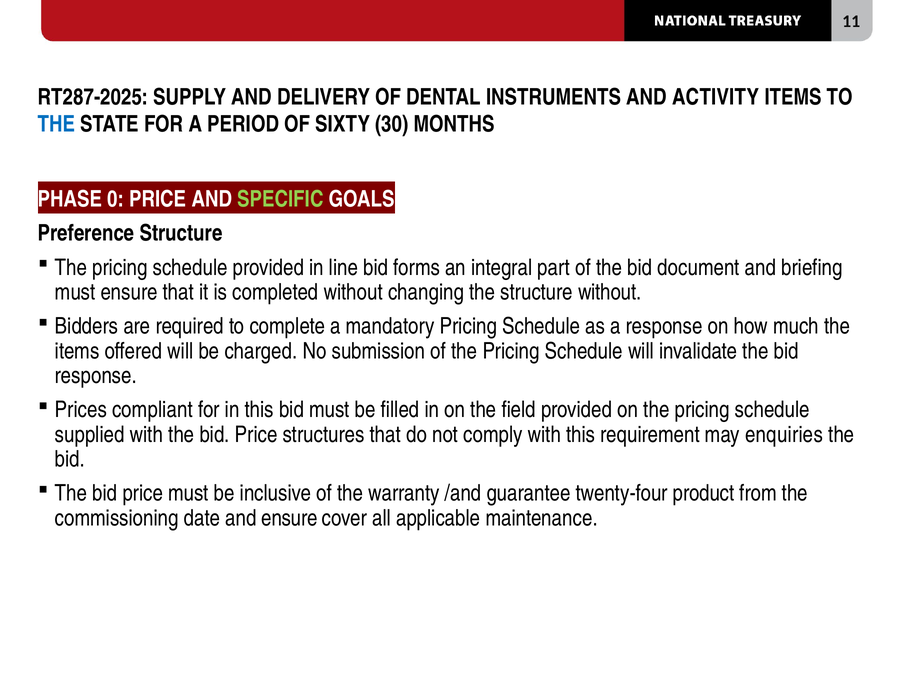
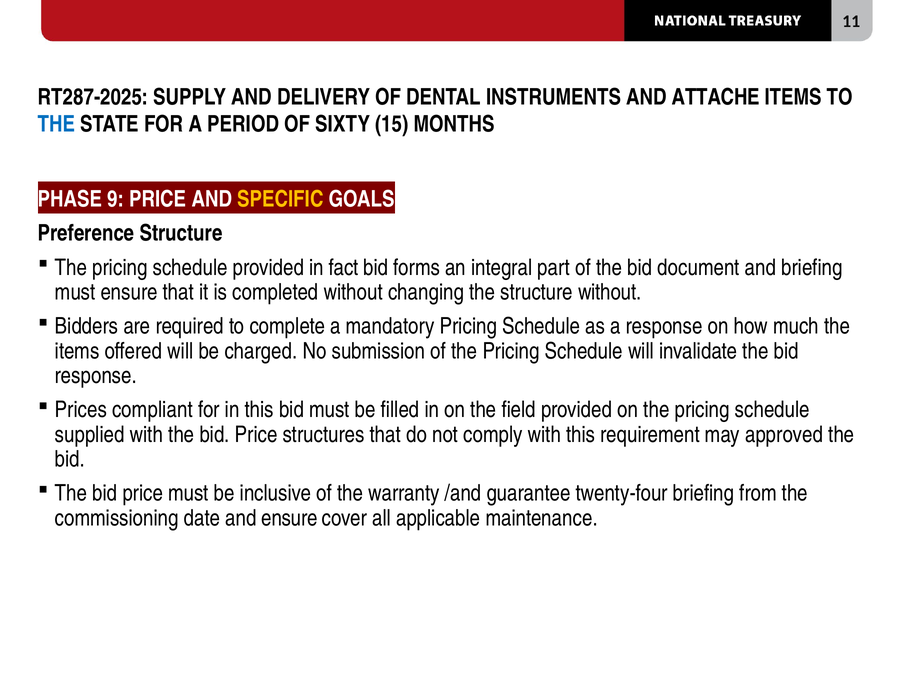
ACTIVITY: ACTIVITY -> ATTACHE (716, 97)
30: 30 -> 15 (392, 124)
0: 0 -> 9 (116, 199)
SPECIFIC colour: light green -> yellow (280, 199)
line: line -> fact (344, 267)
enquiries: enquiries -> approved (784, 434)
twenty-four product: product -> briefing (704, 493)
